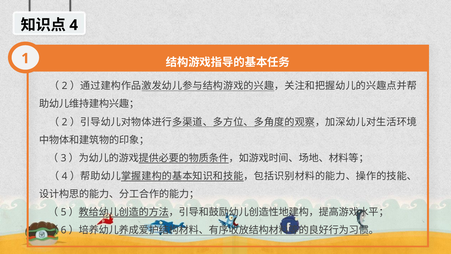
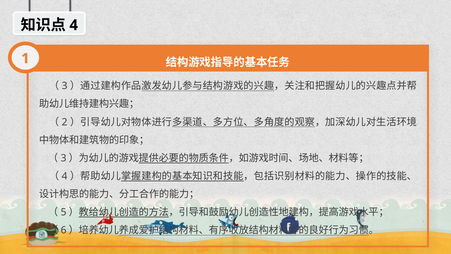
2: 2 -> 3 (65, 86)
